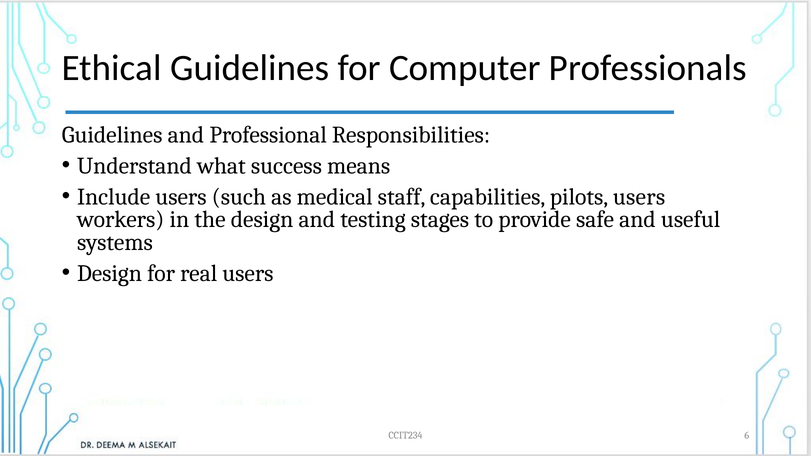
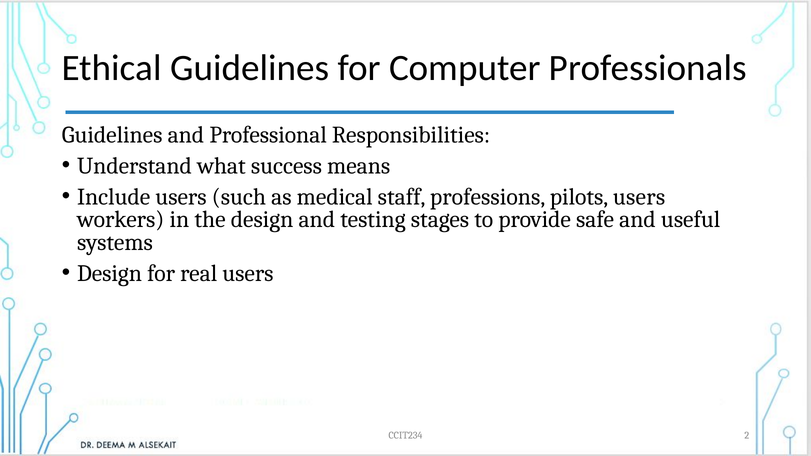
capabilities: capabilities -> professions (488, 197)
6: 6 -> 2 (747, 436)
